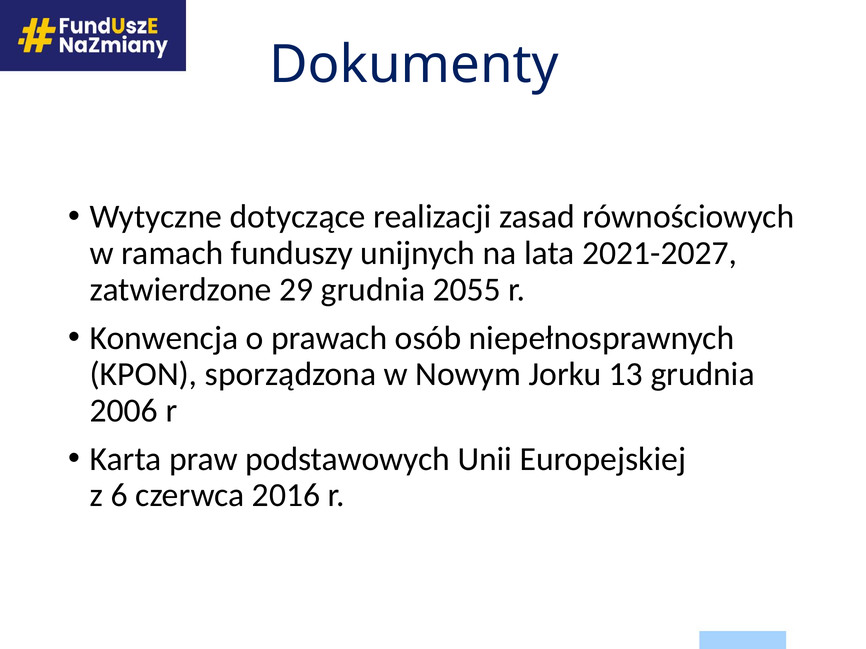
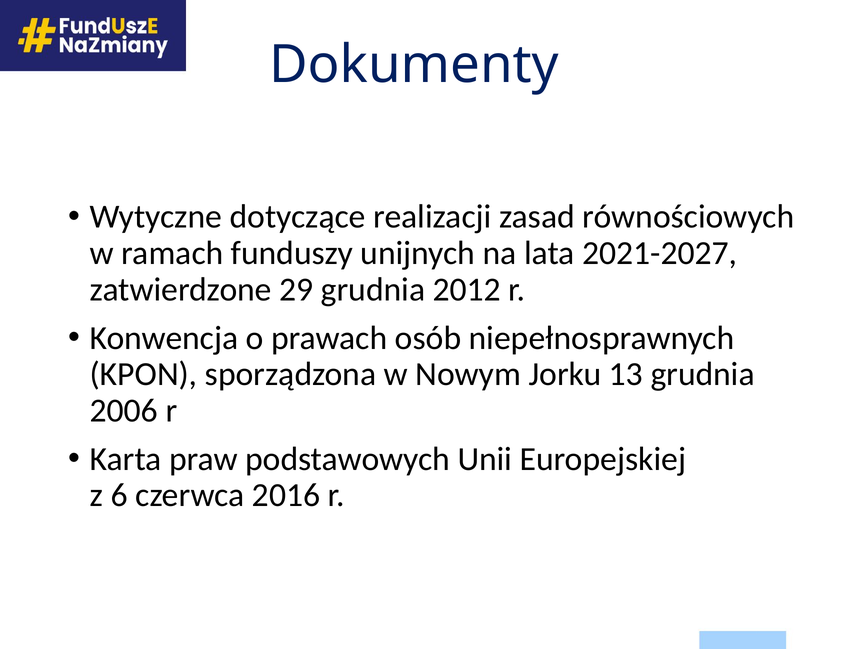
2055: 2055 -> 2012 (467, 290)
